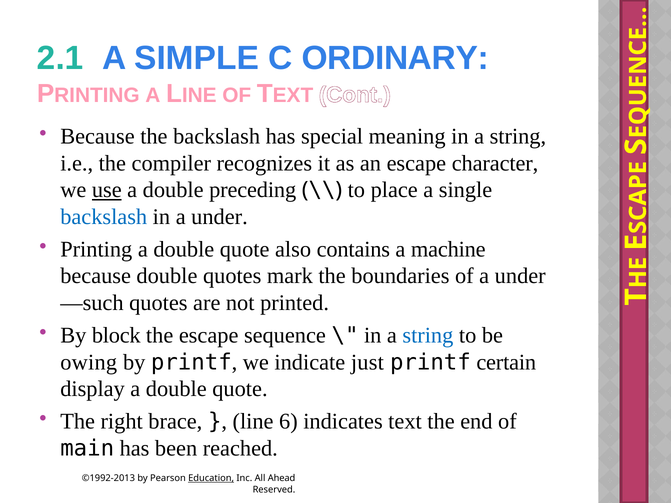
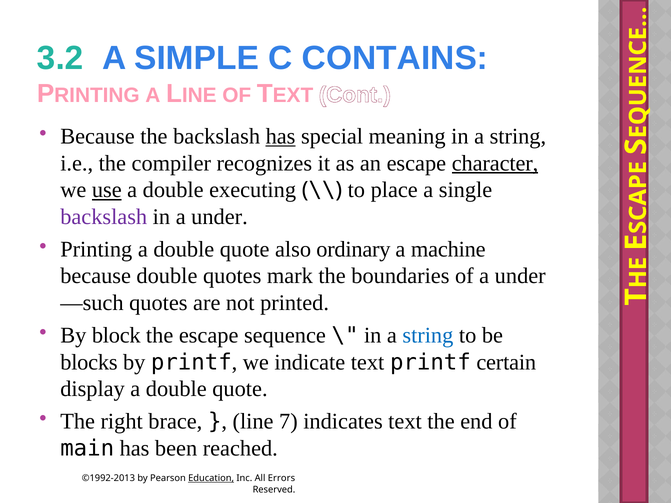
2.1: 2.1 -> 3.2 (60, 58)
ORDINARY: ORDINARY -> CONTAINS (395, 58)
has underline: none -> present (281, 136)
character underline: none -> present (495, 163)
preceding: preceding -> executing (253, 190)
backslash colour: blue -> purple (104, 217)
contains: contains -> ordinary (353, 249)
owing: owing -> blocks (89, 362)
indicate just: just -> text (368, 362)
6: 6 -> 7 (288, 422)
Ahead: Ahead -> Errors (281, 478)
